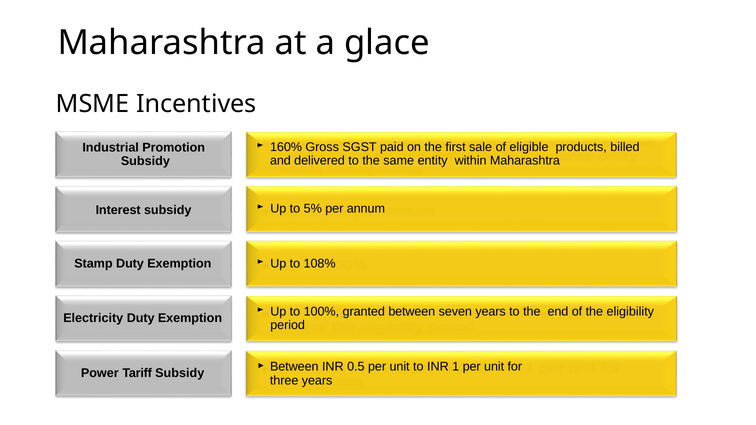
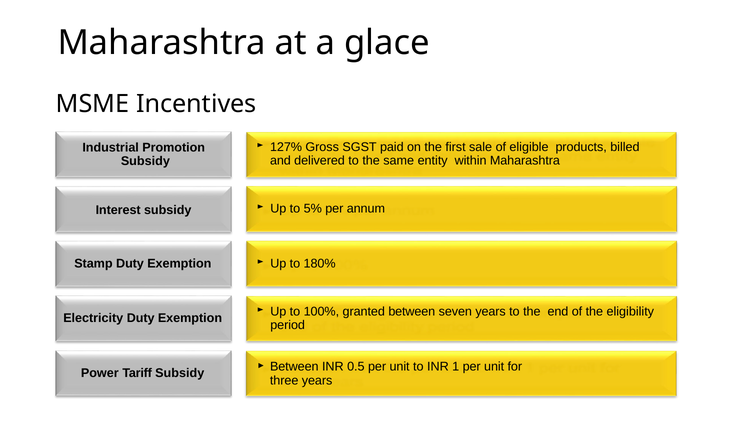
160%: 160% -> 127% (286, 147)
108%: 108% -> 180% (320, 264)
